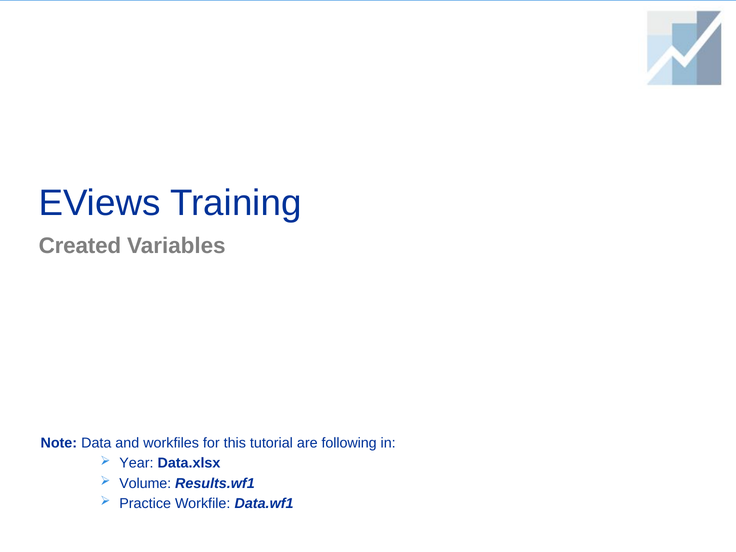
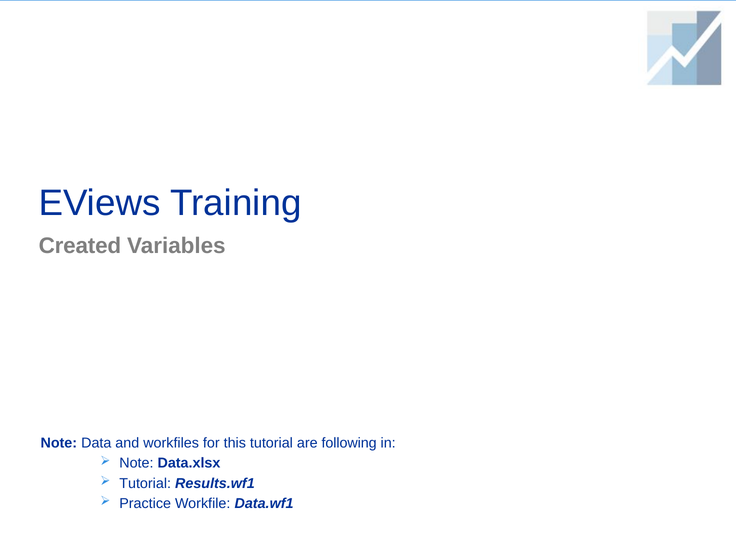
Year: Year -> Note (136, 463)
Volume: Volume -> Tutorial (145, 483)
